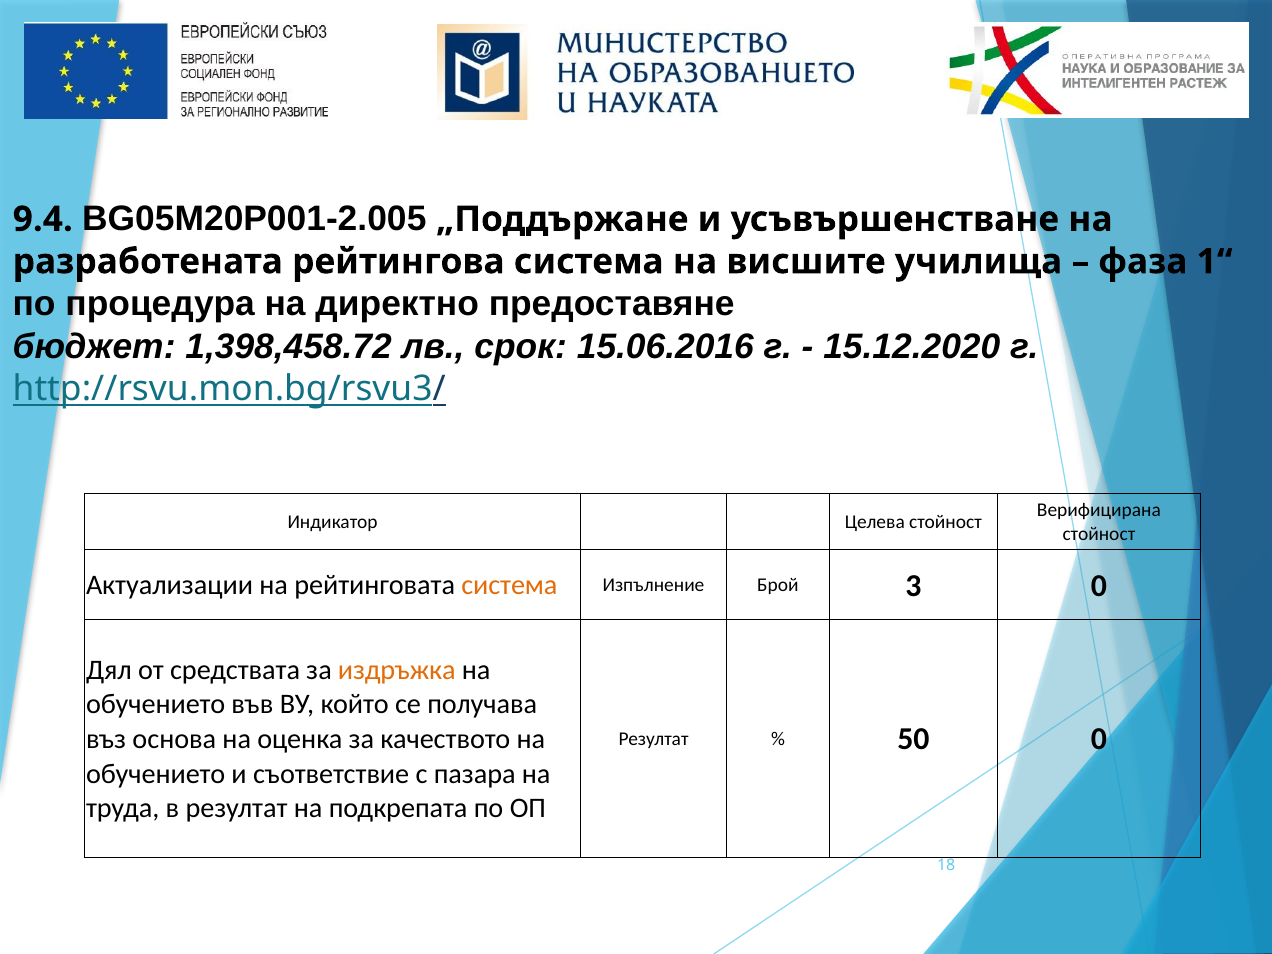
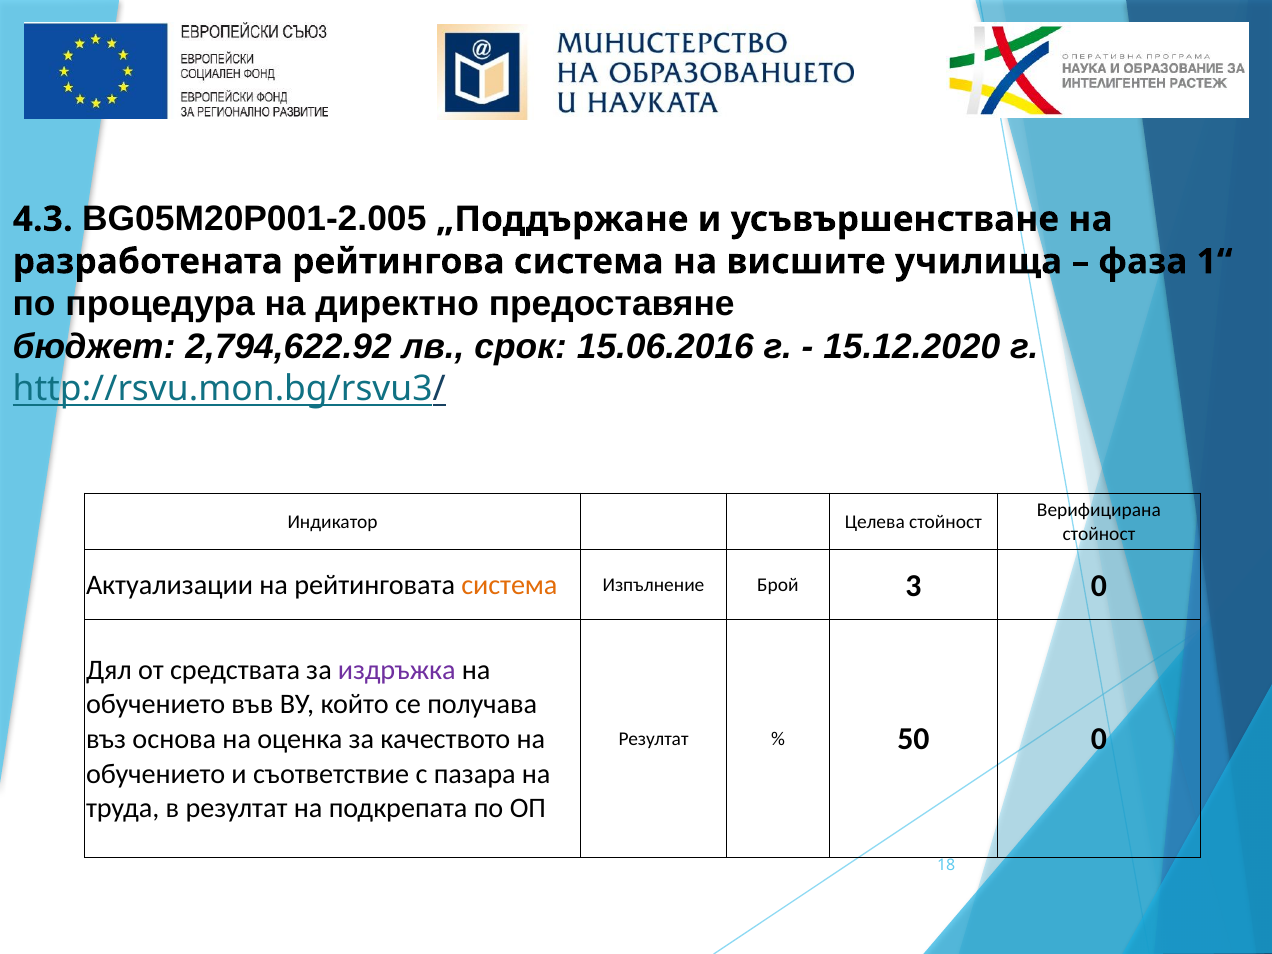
9.4: 9.4 -> 4.3 (43, 219)
1,398,458.72: 1,398,458.72 -> 2,794,622.92 (289, 346)
издръжка colour: orange -> purple (397, 670)
